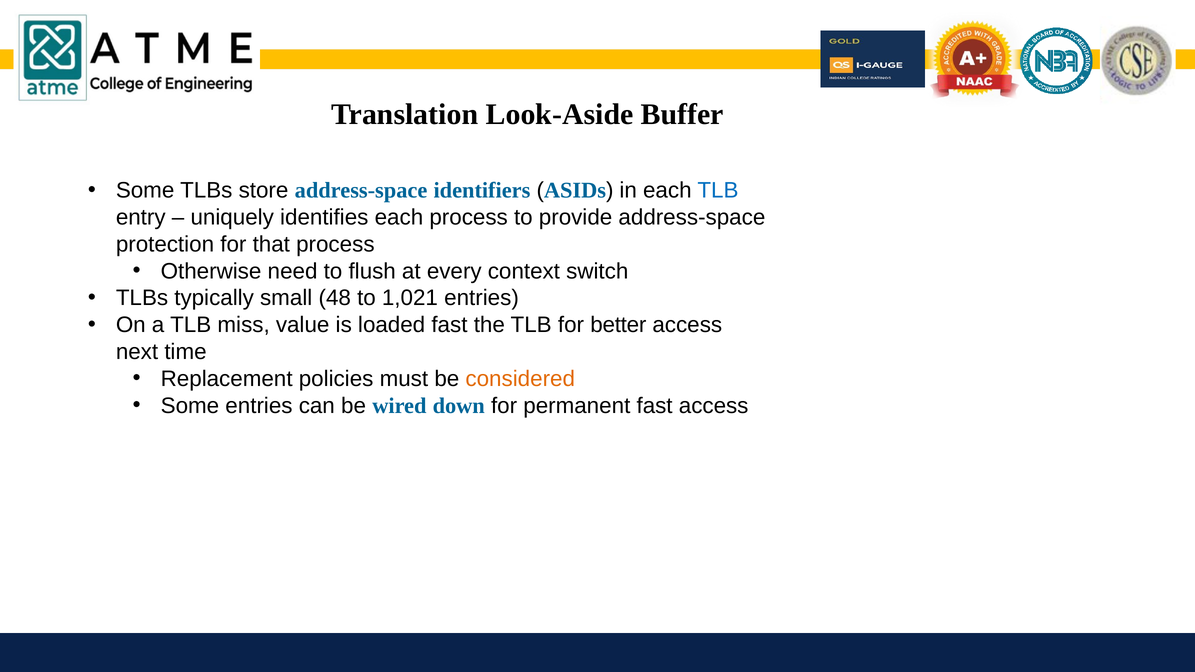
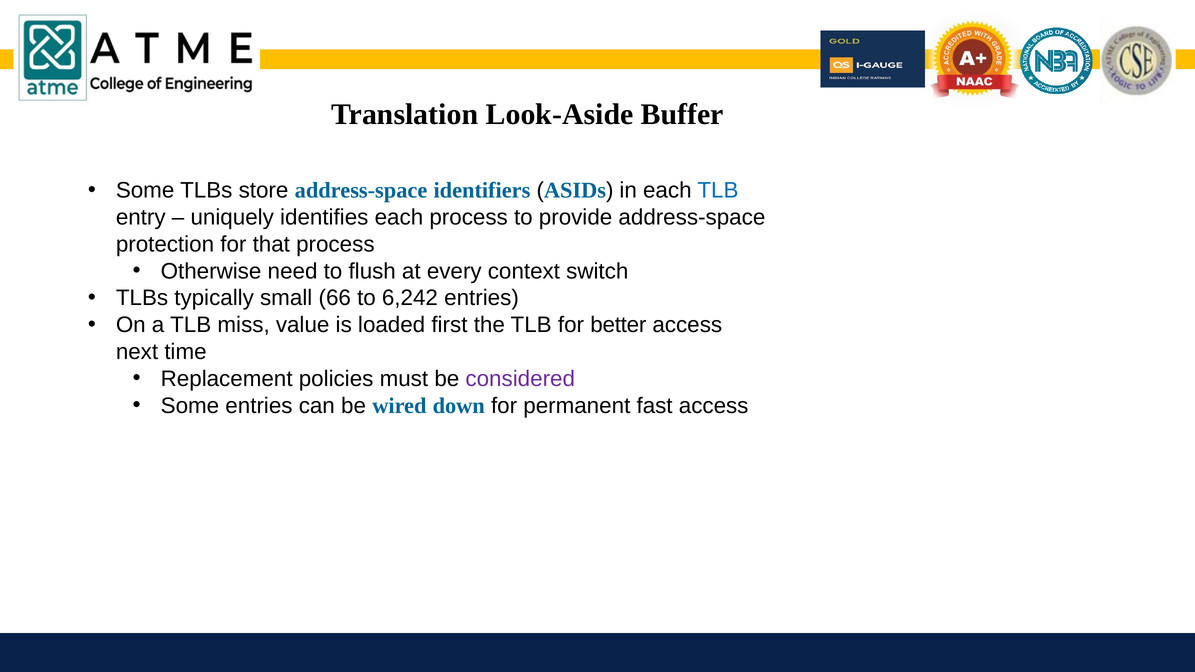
48: 48 -> 66 (335, 298)
1,021: 1,021 -> 6,242 (410, 298)
loaded fast: fast -> first (449, 325)
considered colour: orange -> purple (520, 379)
